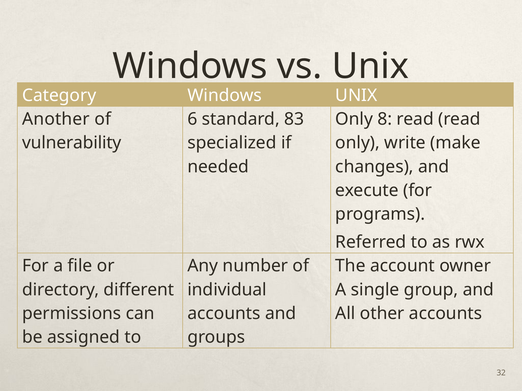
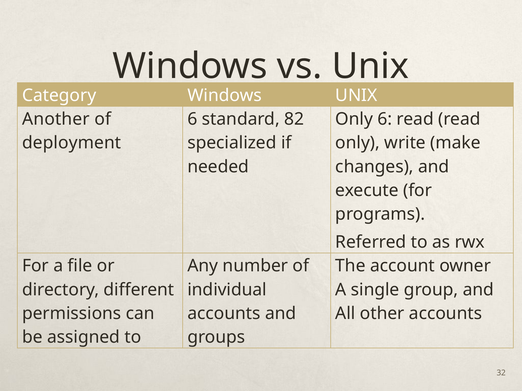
83: 83 -> 82 (294, 119)
Only 8: 8 -> 6 (385, 119)
vulnerability: vulnerability -> deployment (72, 143)
